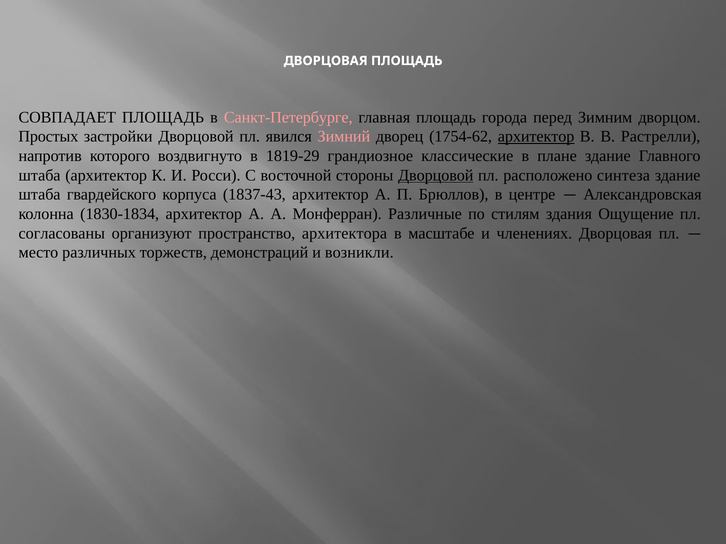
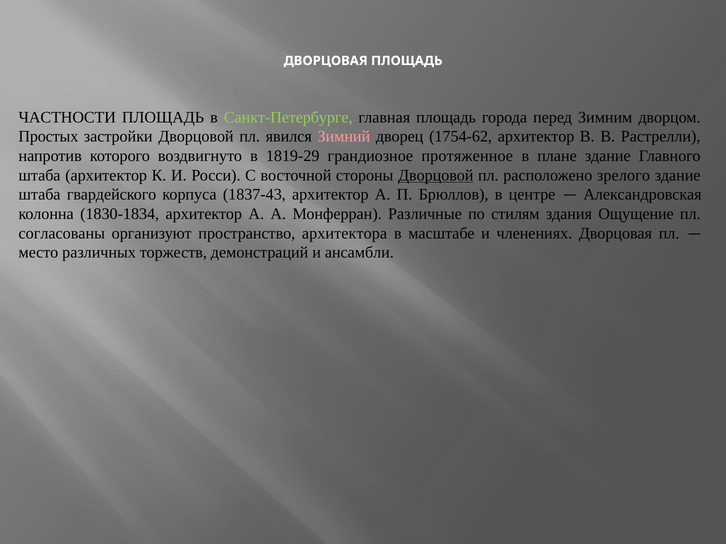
СОВПАДАЕТ: СОВПАДАЕТ -> ЧАСТНОСТИ (67, 117)
Санкт-Петербурге colour: pink -> light green (288, 117)
архитектор underline: present -> none (536, 137)
классические: классические -> протяженное (467, 156)
синтеза: синтеза -> зрелого (623, 175)
возникли: возникли -> ансамбли (359, 253)
